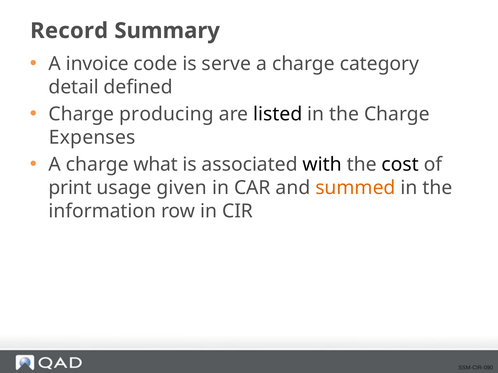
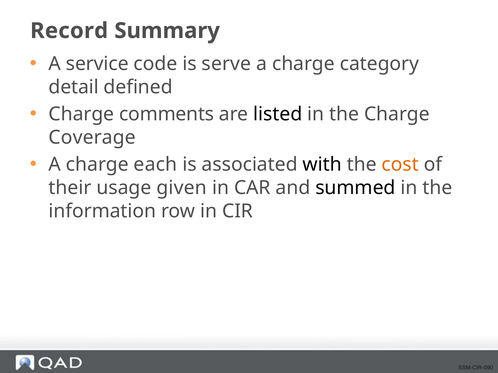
invoice: invoice -> service (97, 64)
producing: producing -> comments (167, 114)
Expenses: Expenses -> Coverage (92, 138)
what: what -> each (155, 165)
cost colour: black -> orange (400, 165)
print: print -> their (70, 188)
summed colour: orange -> black (355, 188)
